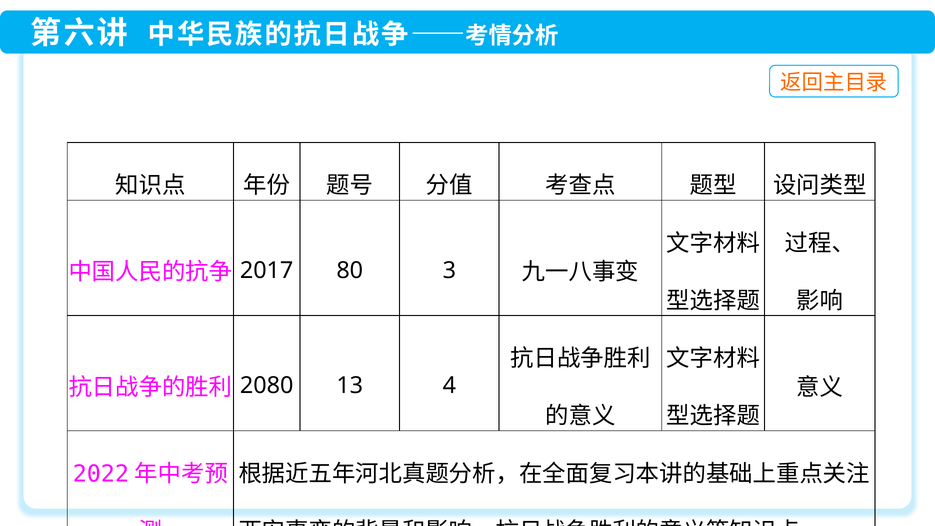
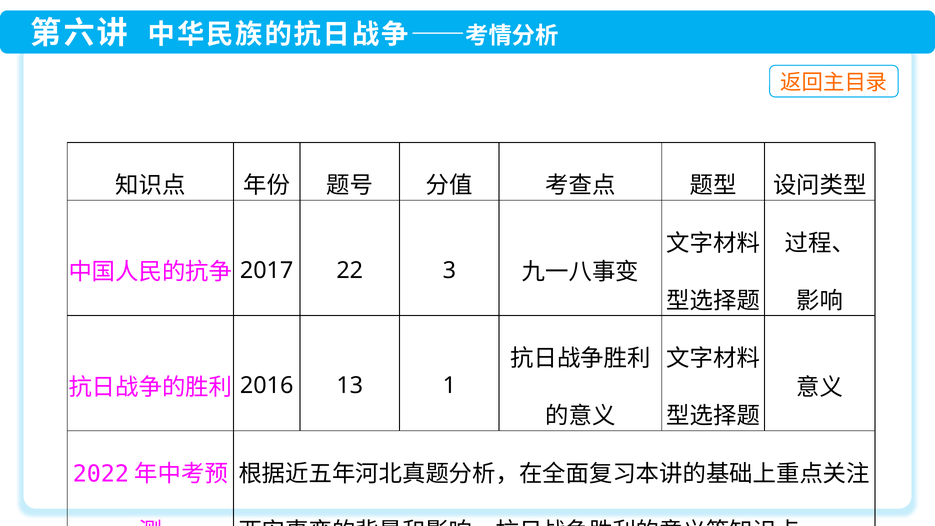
80: 80 -> 22 (350, 270)
2080: 2080 -> 2016 (267, 386)
4: 4 -> 1 (449, 386)
